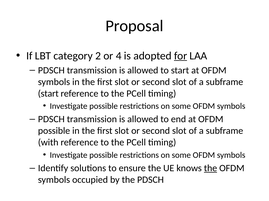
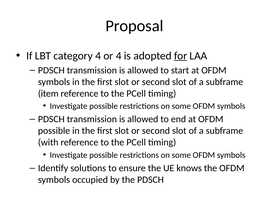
category 2: 2 -> 4 (98, 56)
start: start -> item (48, 94)
the underline: present -> none (210, 169)
